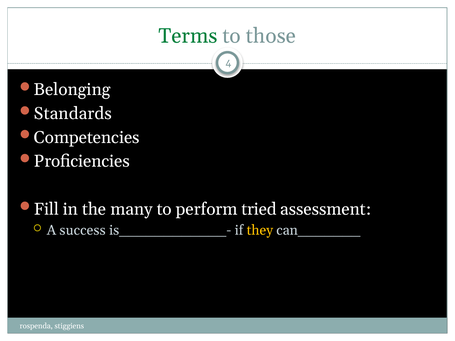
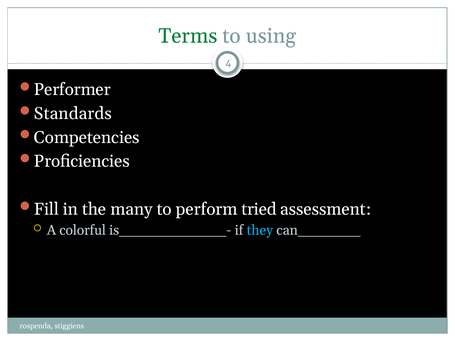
those: those -> using (271, 36)
Belonging: Belonging -> Performer (72, 90)
success: success -> colorful (83, 230)
they colour: yellow -> light blue (260, 230)
